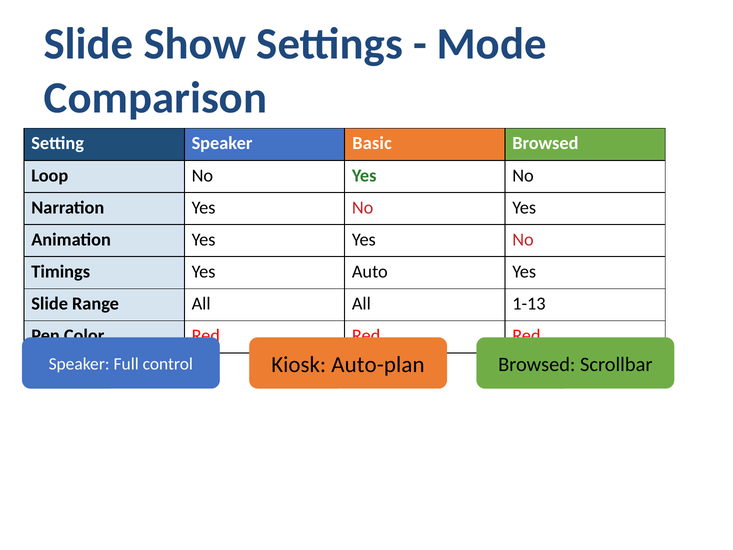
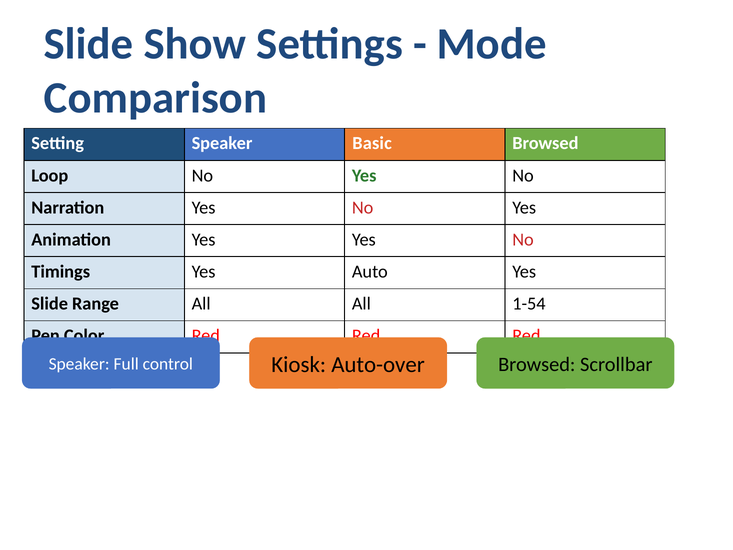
1-13: 1-13 -> 1-54 (529, 304)
Auto-plan: Auto-plan -> Auto-over (378, 364)
